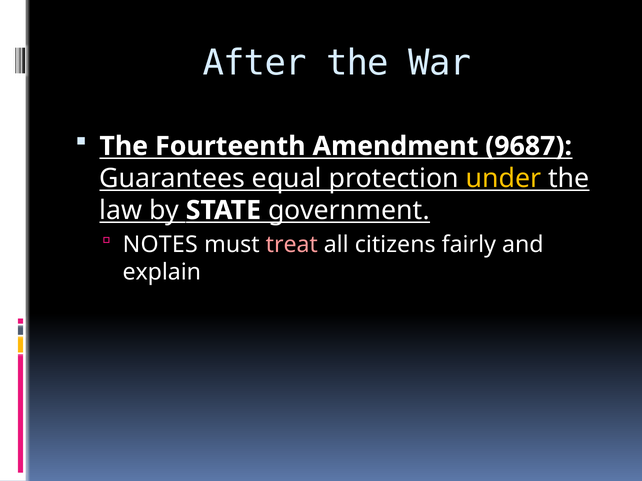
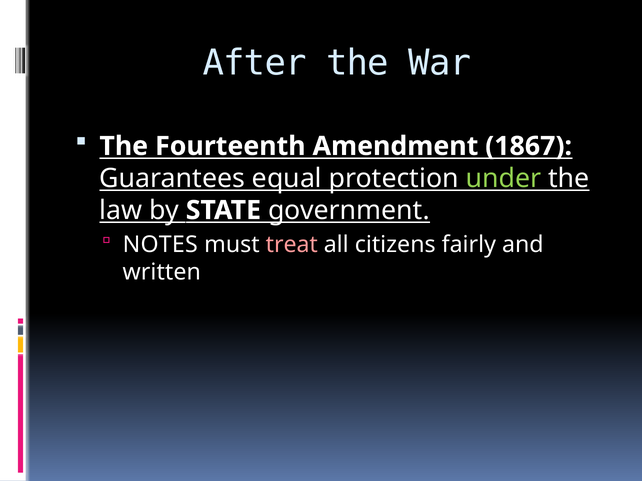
9687: 9687 -> 1867 (529, 146)
under colour: yellow -> light green (503, 178)
explain: explain -> written (162, 273)
